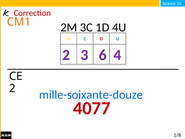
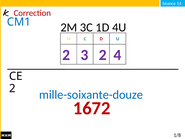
CM1 colour: orange -> blue (19, 22)
3 6: 6 -> 2 (103, 55)
4077: 4077 -> 1672 (92, 108)
